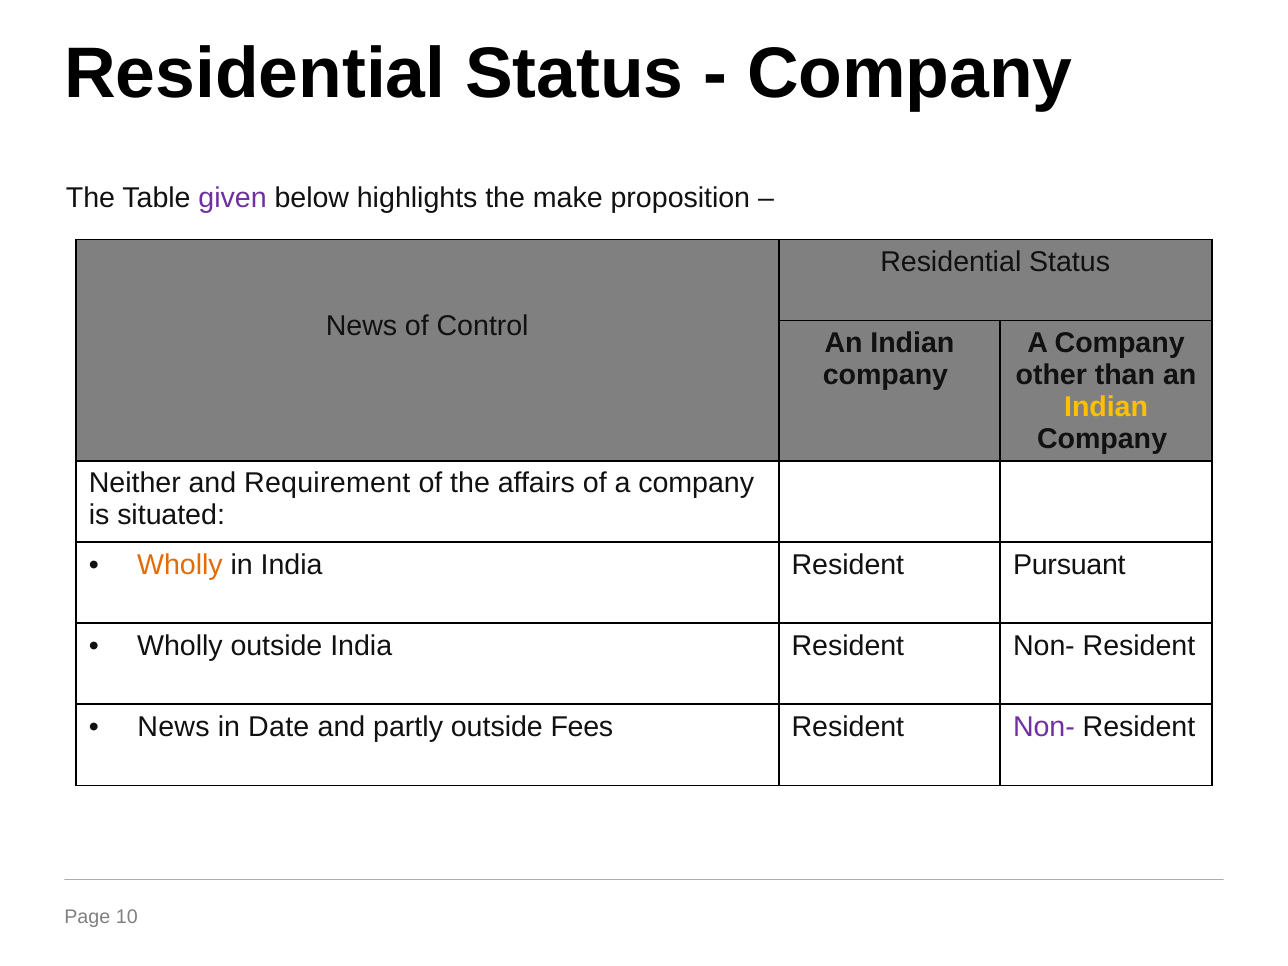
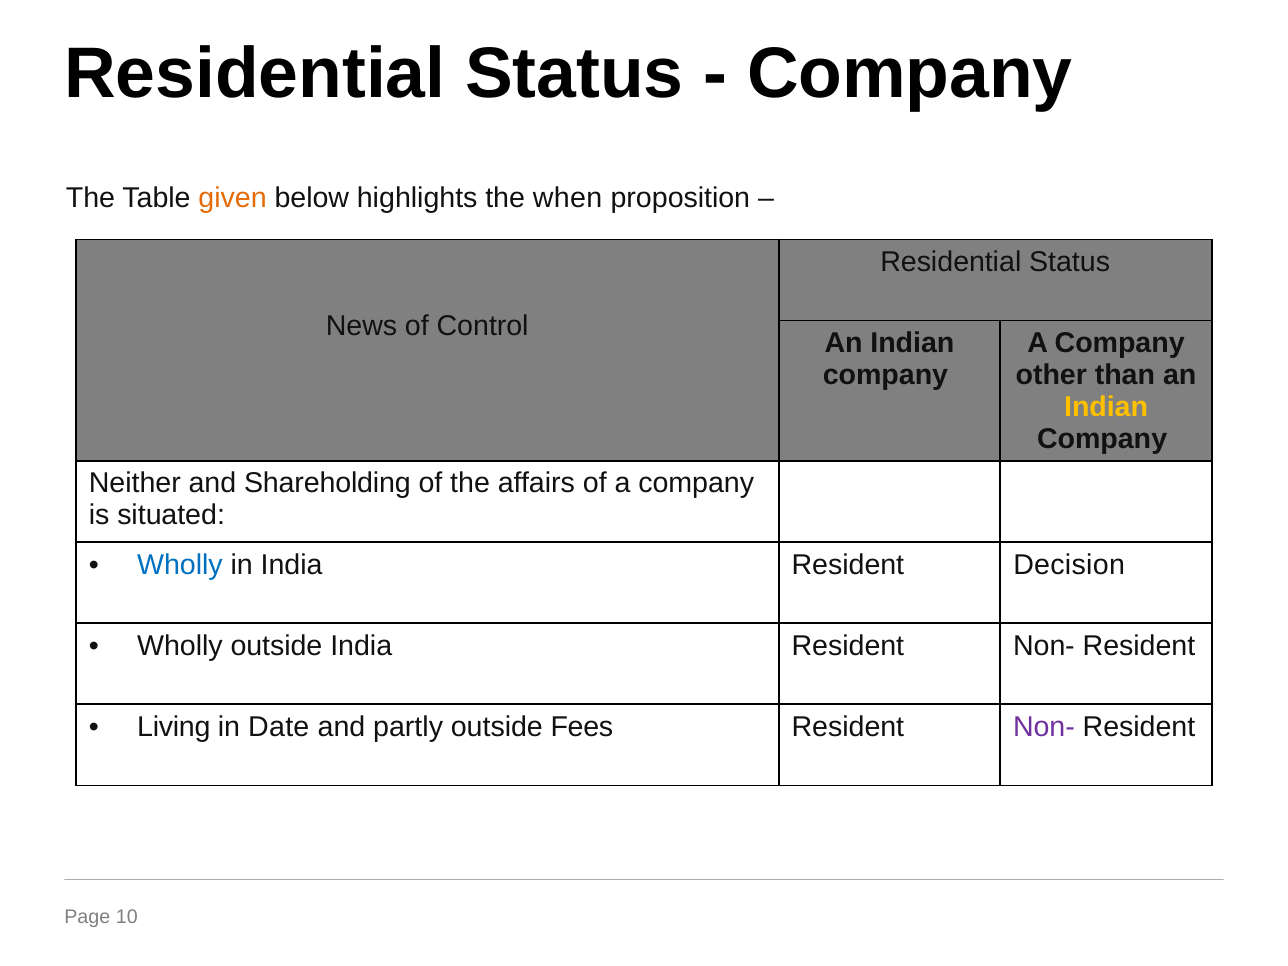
given colour: purple -> orange (233, 198)
make: make -> when (568, 198)
Requirement: Requirement -> Shareholding (327, 484)
Wholly colour: orange -> blue (180, 565)
Pursuant: Pursuant -> Decision (1069, 565)
News: News -> Living (174, 727)
